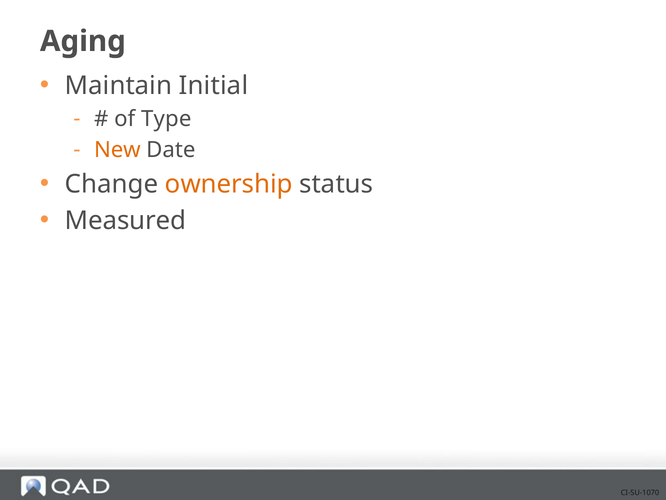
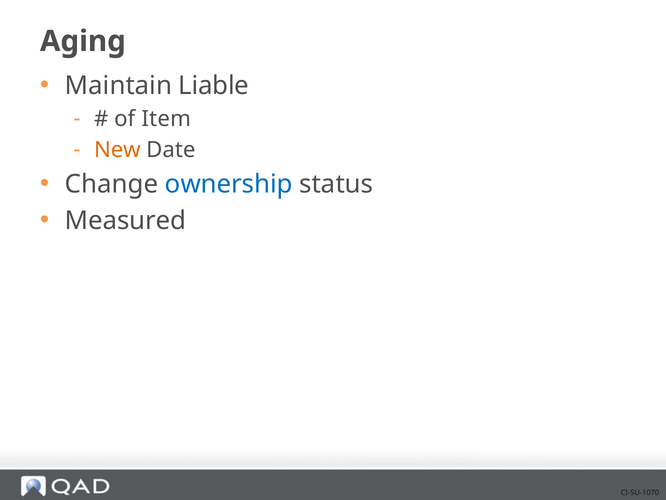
Initial: Initial -> Liable (214, 86)
Type: Type -> Item (166, 119)
ownership colour: orange -> blue (229, 184)
